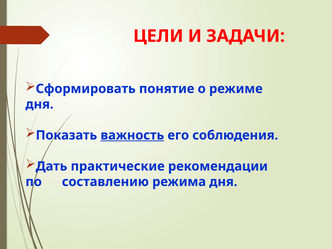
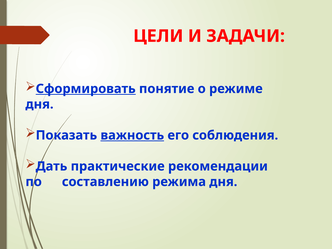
Сформировать underline: none -> present (86, 89)
